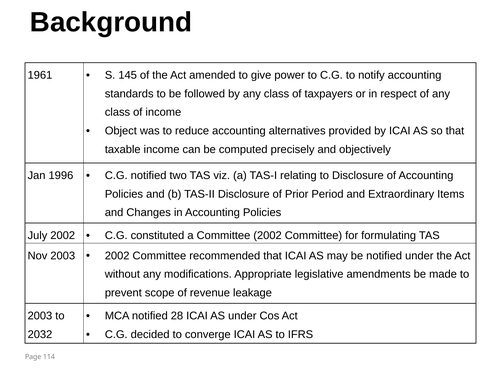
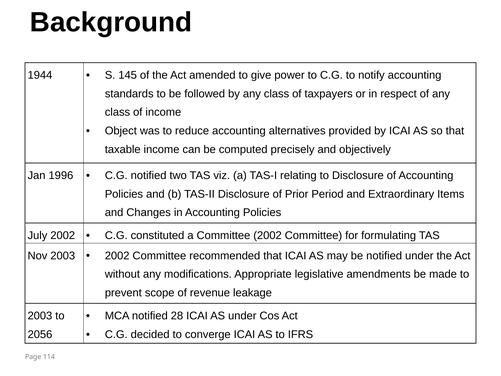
1961: 1961 -> 1944 (40, 75)
2032: 2032 -> 2056 (40, 334)
